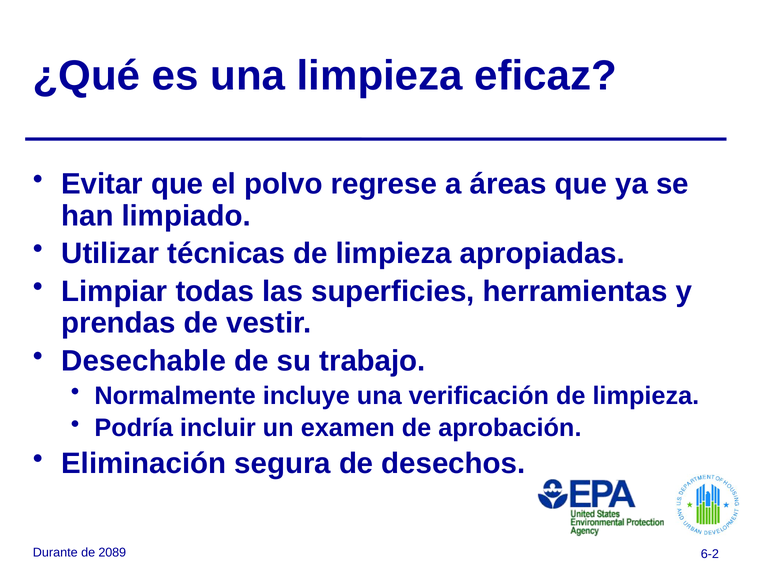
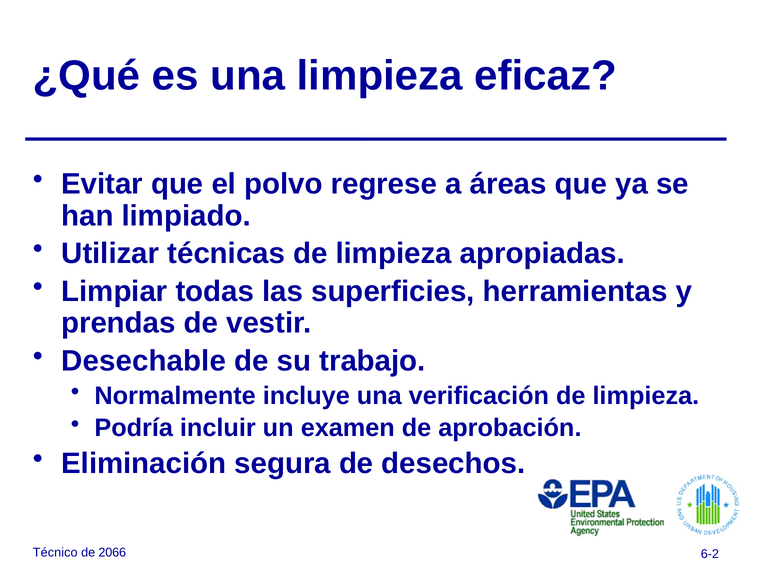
Durante: Durante -> Técnico (55, 552)
2089: 2089 -> 2066 (112, 552)
